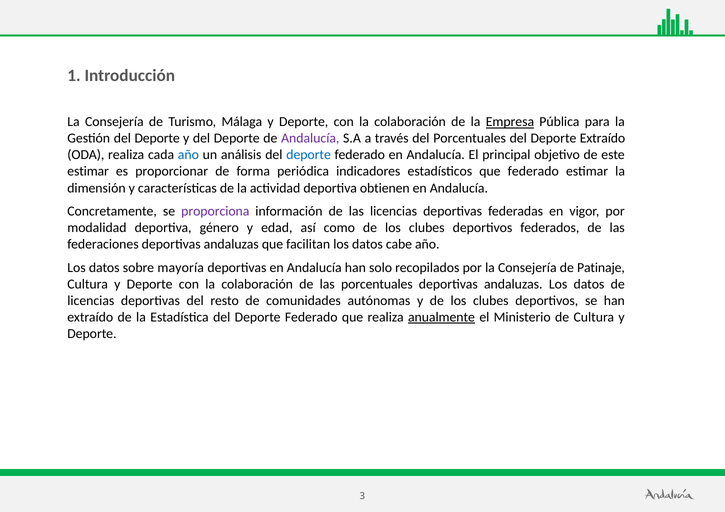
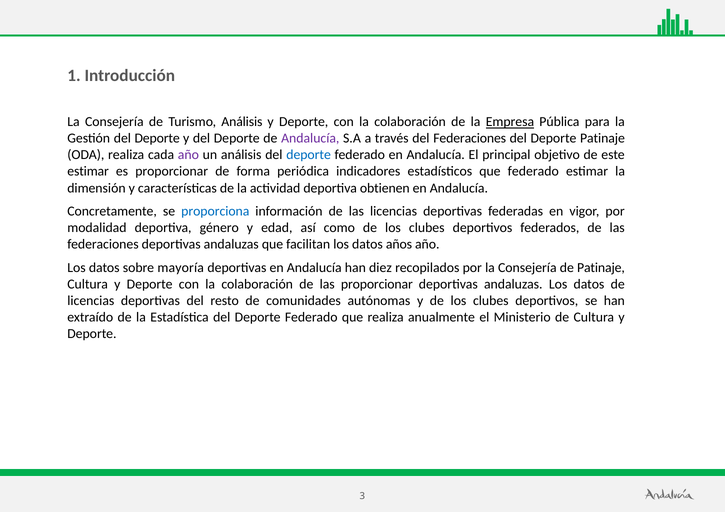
Turismo Málaga: Málaga -> Análisis (242, 122)
del Porcentuales: Porcentuales -> Federaciones (470, 139)
Deporte Extraído: Extraído -> Patinaje (602, 139)
año colour: blue -> purple (188, 155)
proporciona colour: purple -> blue (215, 212)
cabe: cabe -> años (399, 245)
solo: solo -> diez (380, 268)
las porcentuales: porcentuales -> proporcionar (377, 285)
anualmente underline: present -> none (441, 318)
